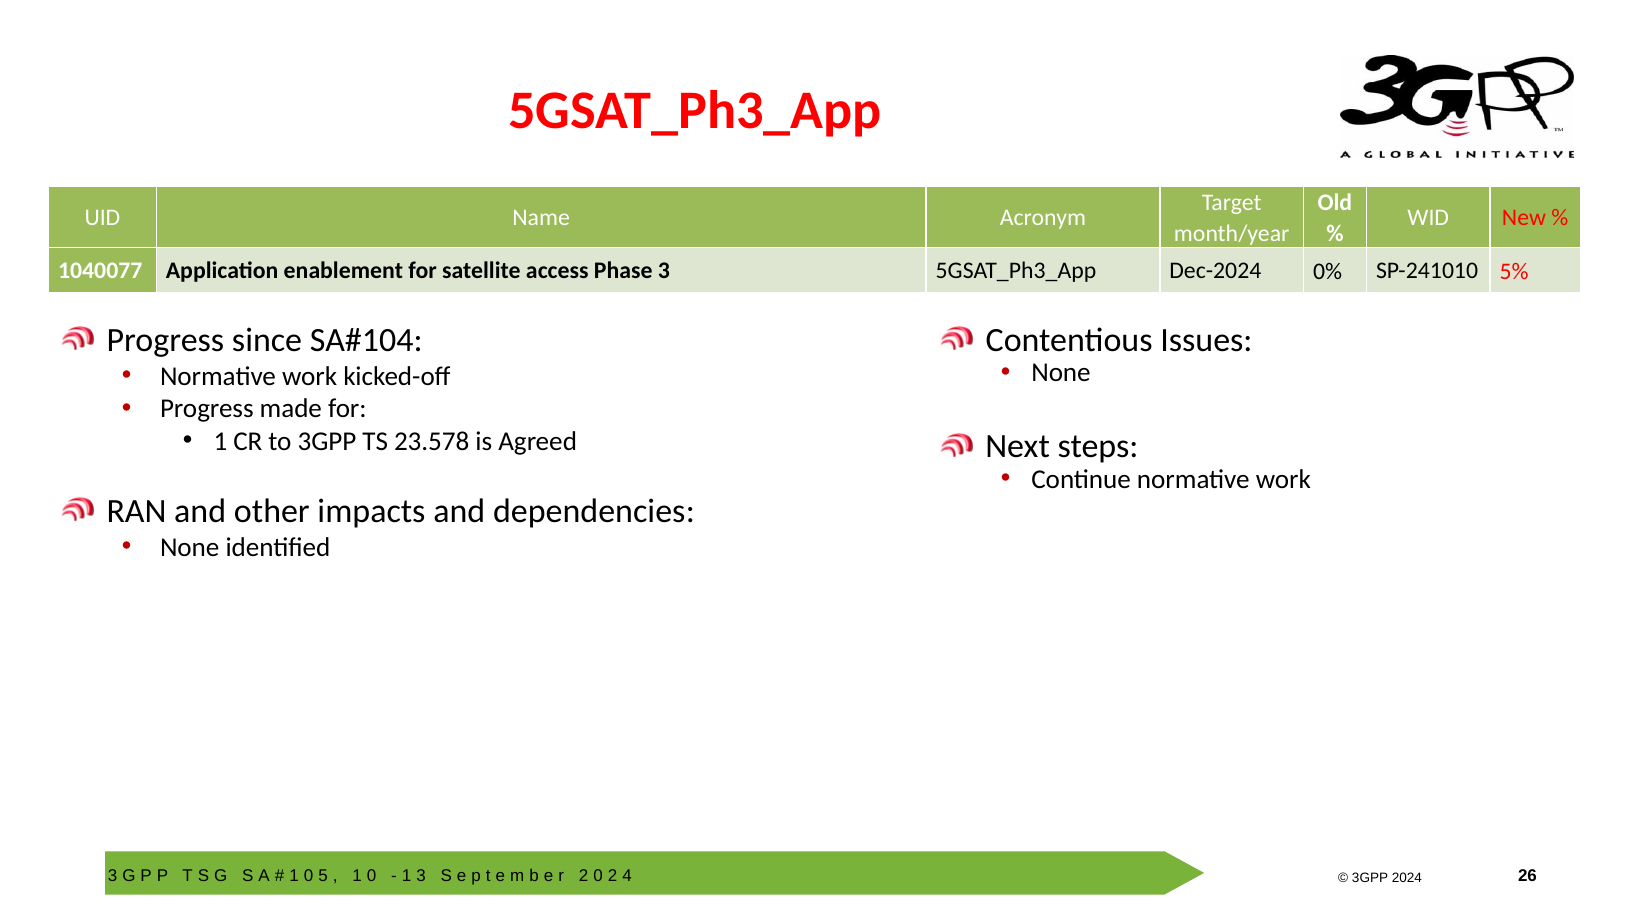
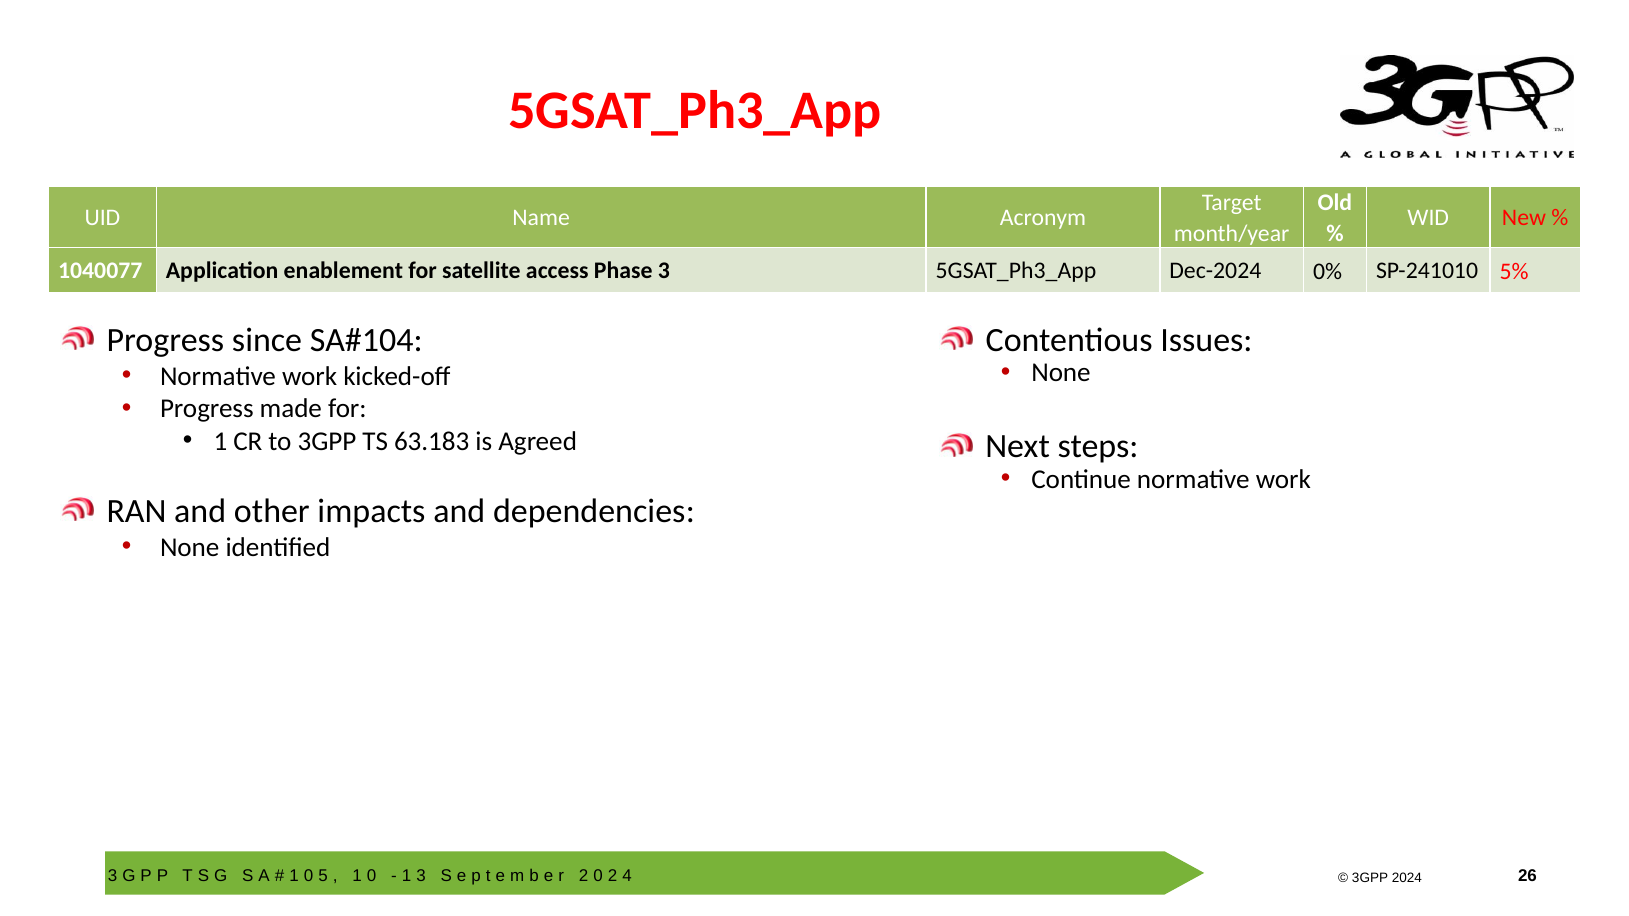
23.578: 23.578 -> 63.183 (432, 442)
